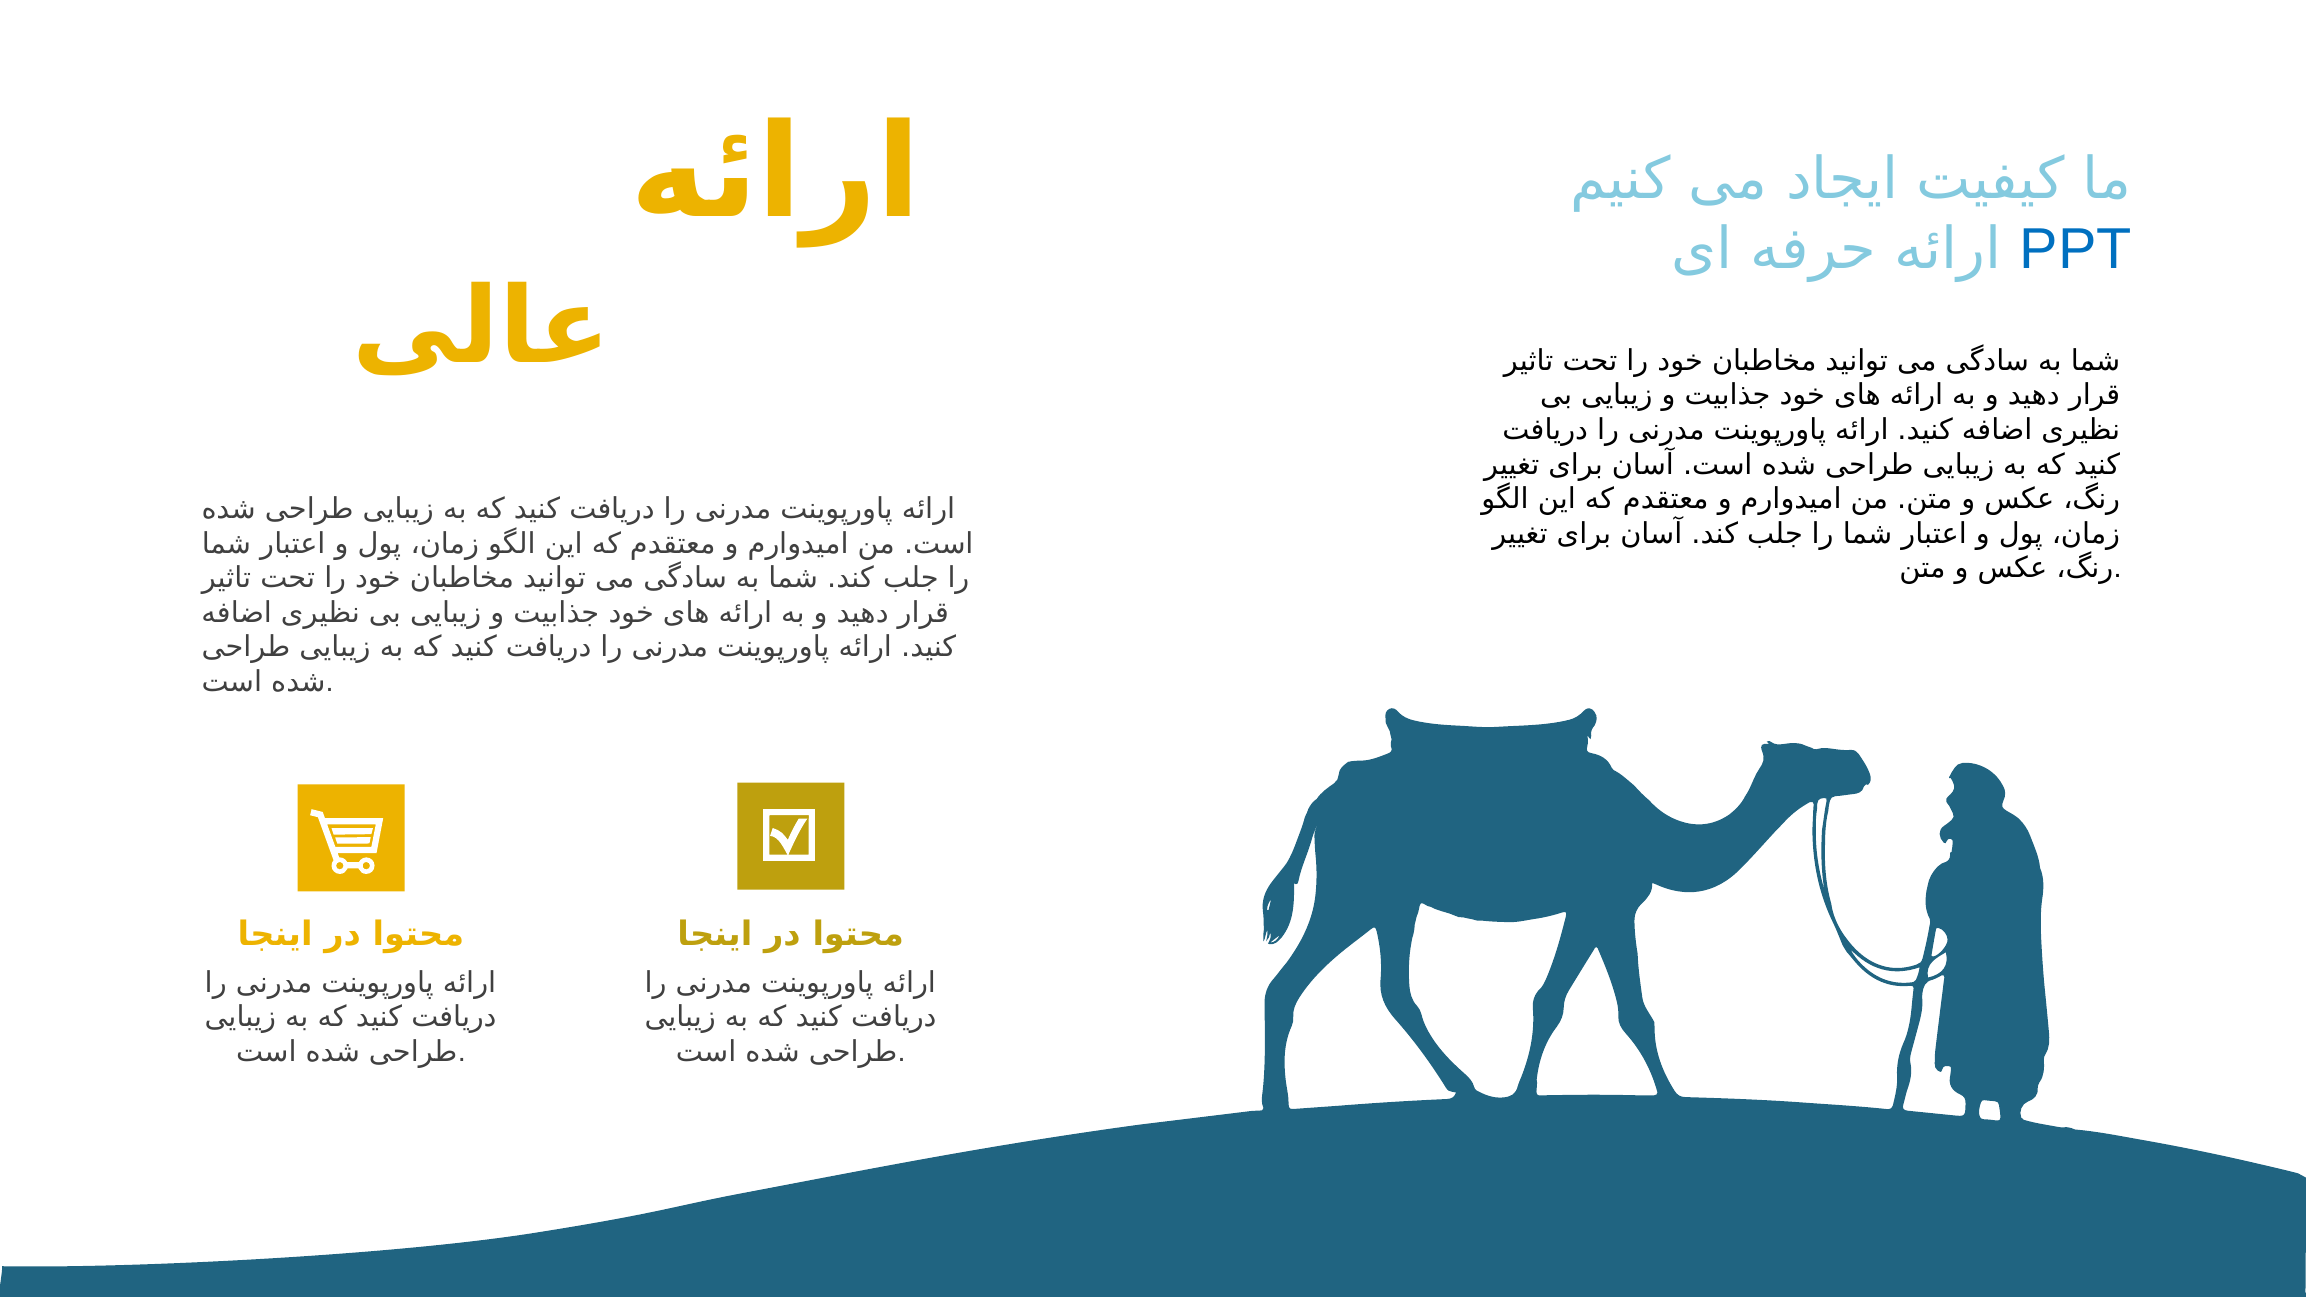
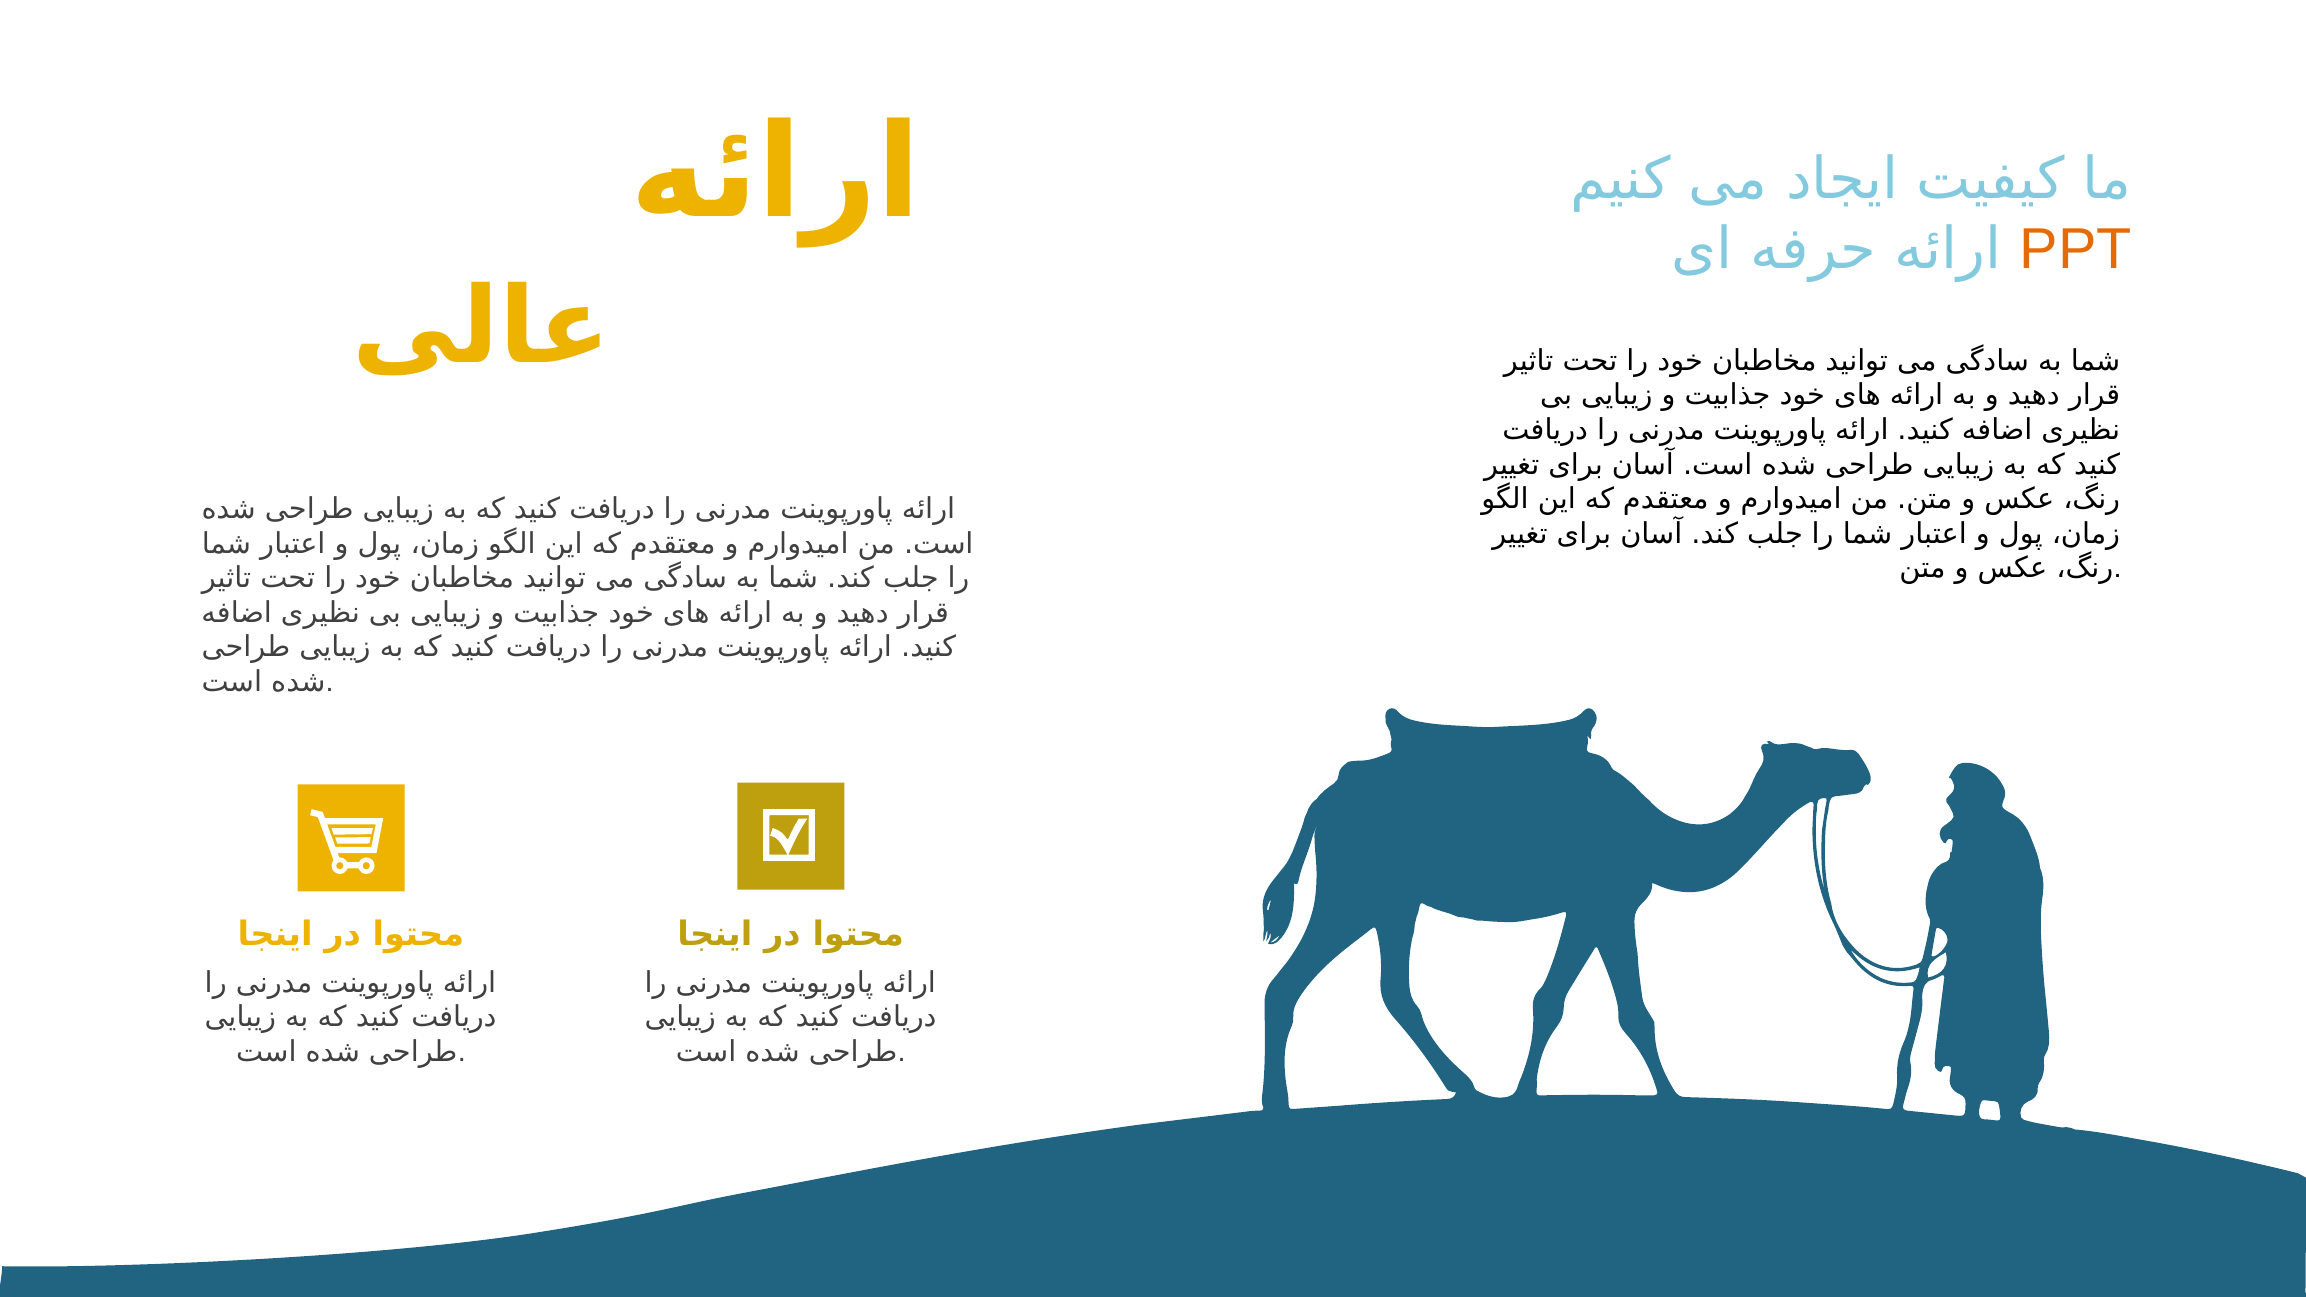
PPT colour: blue -> orange (2076, 249)
